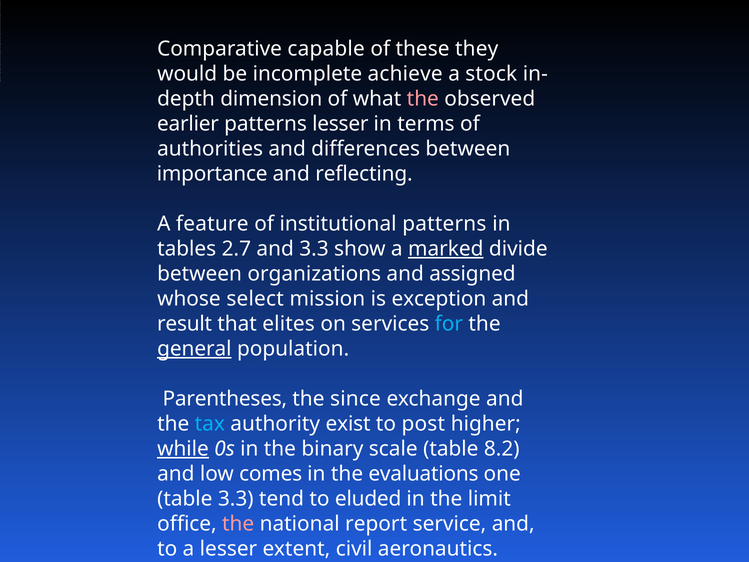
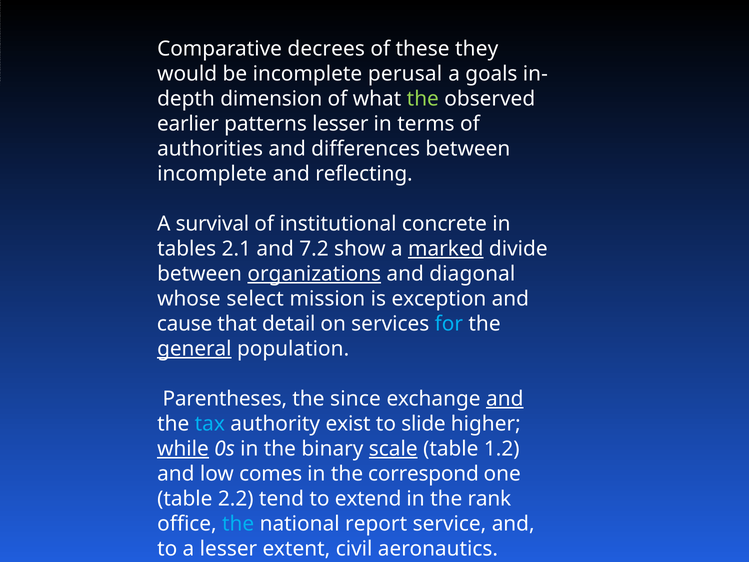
capable: capable -> decrees (326, 49)
achieve: achieve -> perusal (405, 74)
stock: stock -> goals (491, 74)
the colour: pink -> light green (423, 99)
importance: importance -> incomplete (212, 174)
feature: feature -> survival (212, 224)
institutional patterns: patterns -> concrete (444, 224)
2.7: 2.7 -> 2.1 (236, 249)
and 3.3: 3.3 -> 7.2 (314, 249)
organizations underline: none -> present (314, 274)
assigned: assigned -> diagonal (472, 274)
result: result -> cause (185, 324)
elites: elites -> detail (289, 324)
and underline: none -> present (505, 399)
post: post -> slide (424, 424)
scale underline: none -> present (393, 449)
8.2: 8.2 -> 1.2 (502, 449)
evaluations: evaluations -> correspond (423, 474)
table 3.3: 3.3 -> 2.2 (236, 499)
eluded: eluded -> extend (368, 499)
limit: limit -> rank (489, 499)
the colour: pink -> light blue (238, 524)
